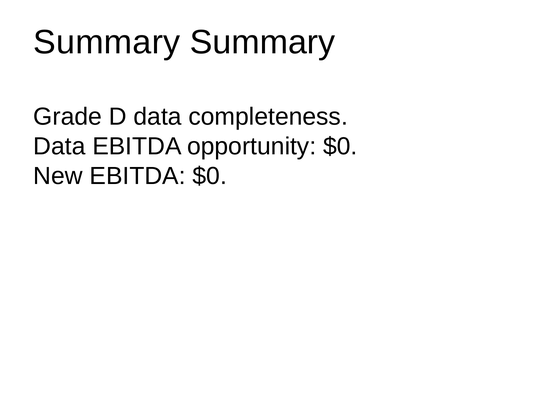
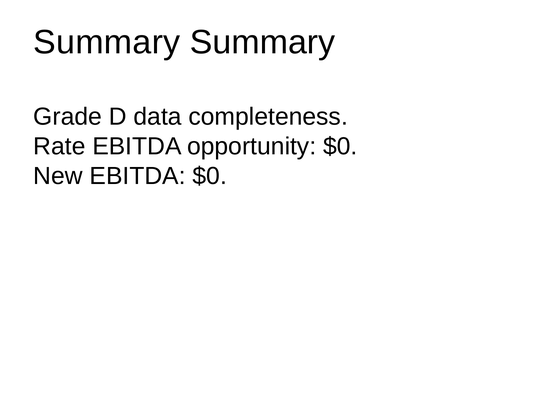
Data: Data -> Rate (59, 146)
